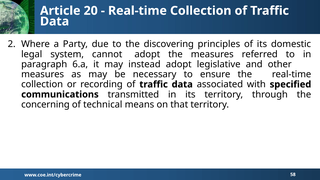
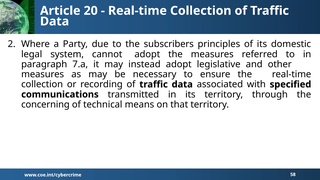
discovering: discovering -> subscribers (169, 44)
6.a: 6.a -> 7.a (80, 64)
